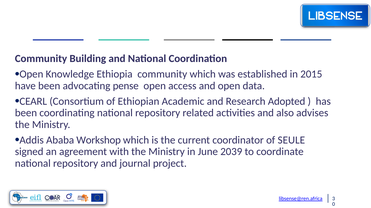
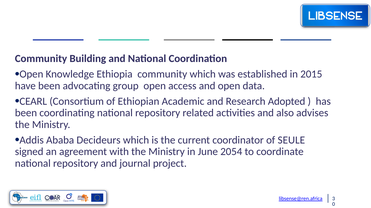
pense: pense -> group (126, 86)
Workshop: Workshop -> Decideurs (99, 140)
2039: 2039 -> 2054 (231, 152)
